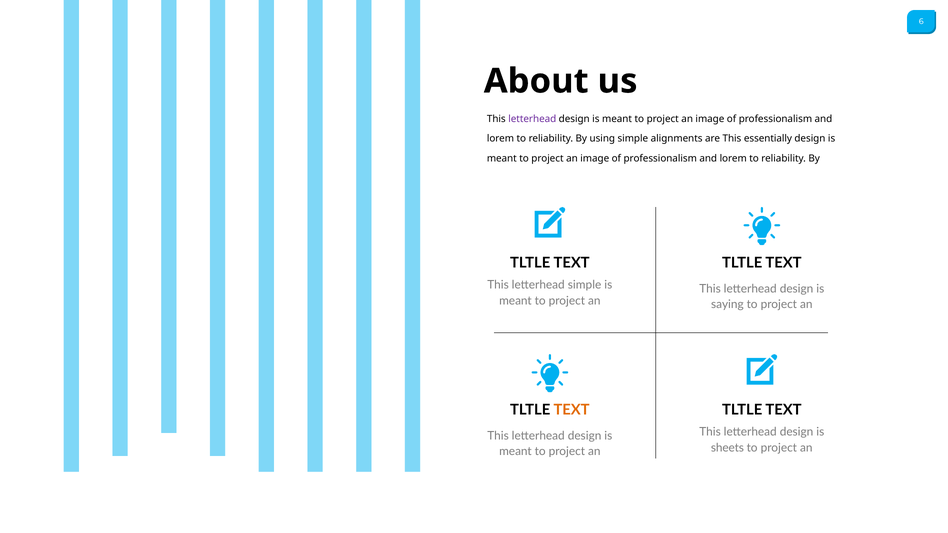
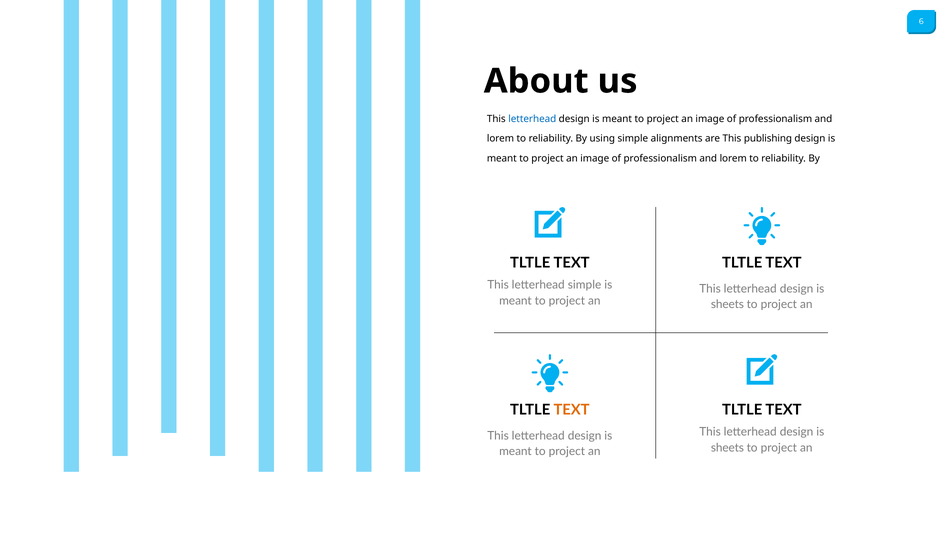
letterhead colour: purple -> blue (532, 119)
essentially: essentially -> publishing (768, 139)
saying: saying -> sheets (727, 305)
